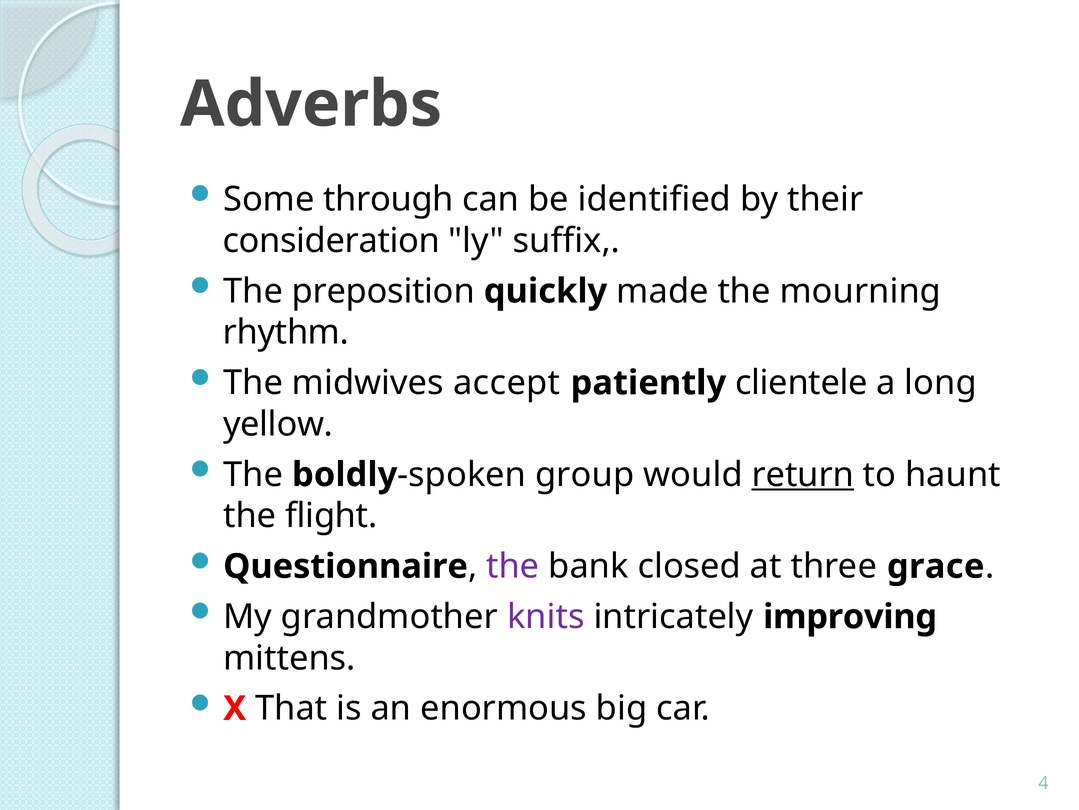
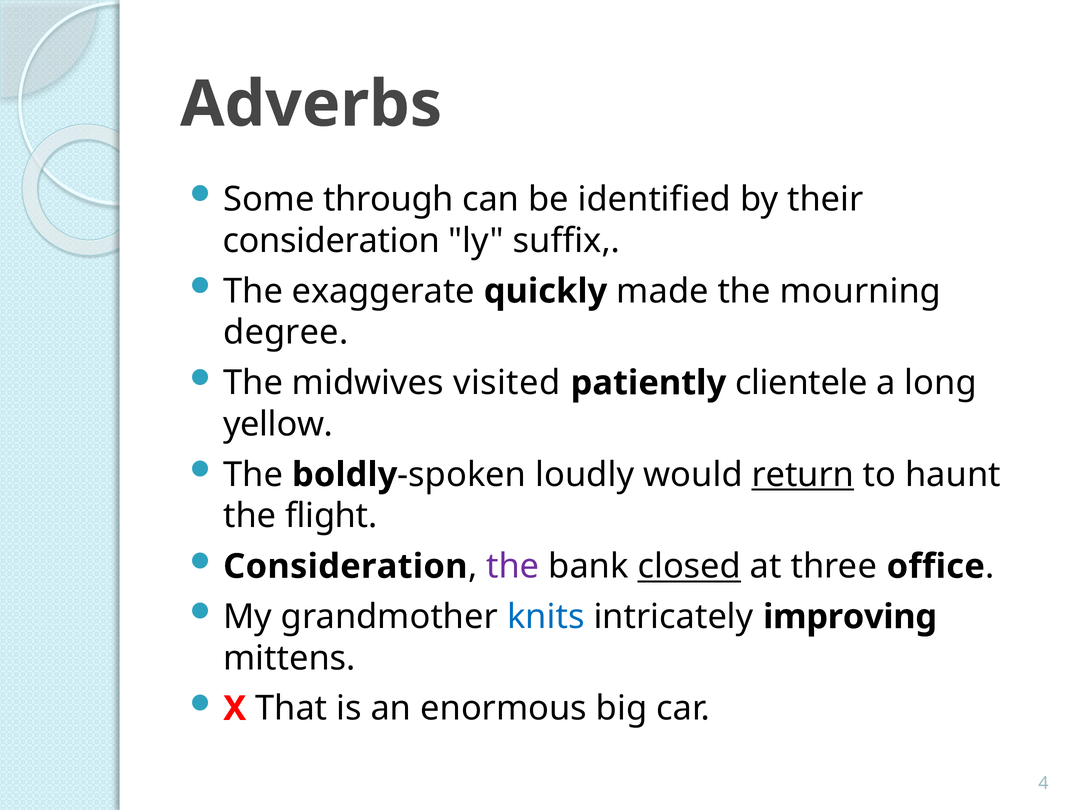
preposition: preposition -> exaggerate (383, 291)
rhythm: rhythm -> degree (286, 332)
accept: accept -> visited (507, 383)
group: group -> loudly (585, 474)
Questionnaire: Questionnaire -> Consideration (345, 566)
closed underline: none -> present (689, 566)
grace: grace -> office (936, 566)
knits colour: purple -> blue (546, 616)
